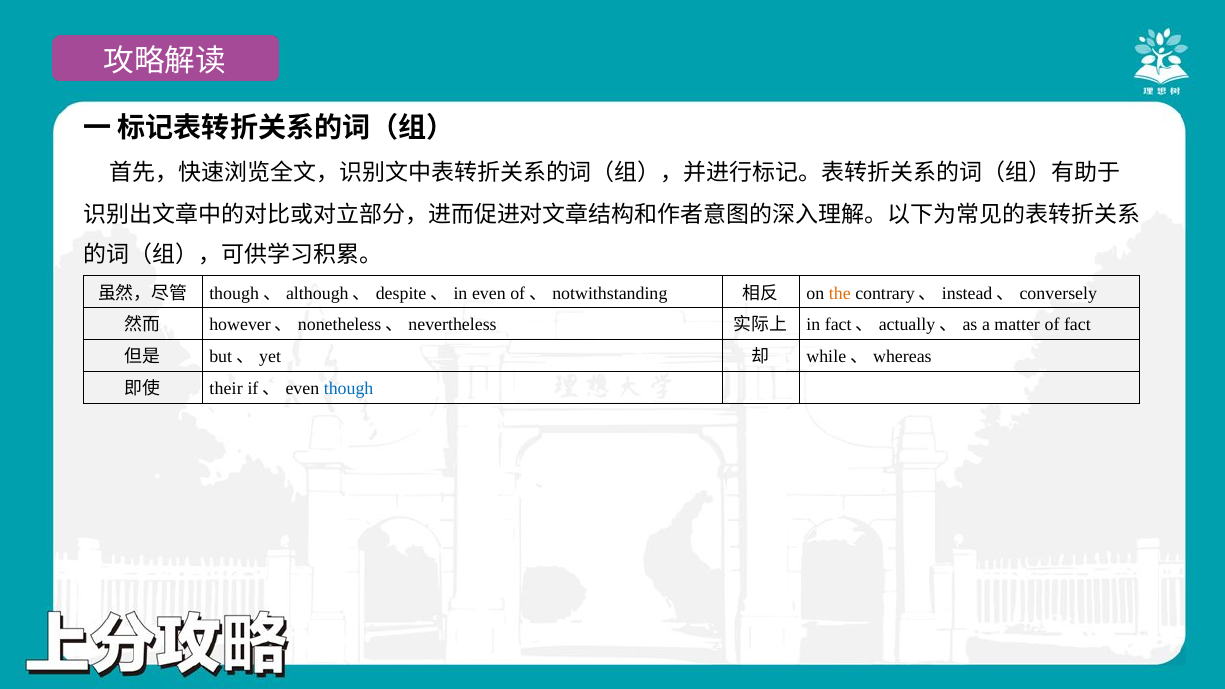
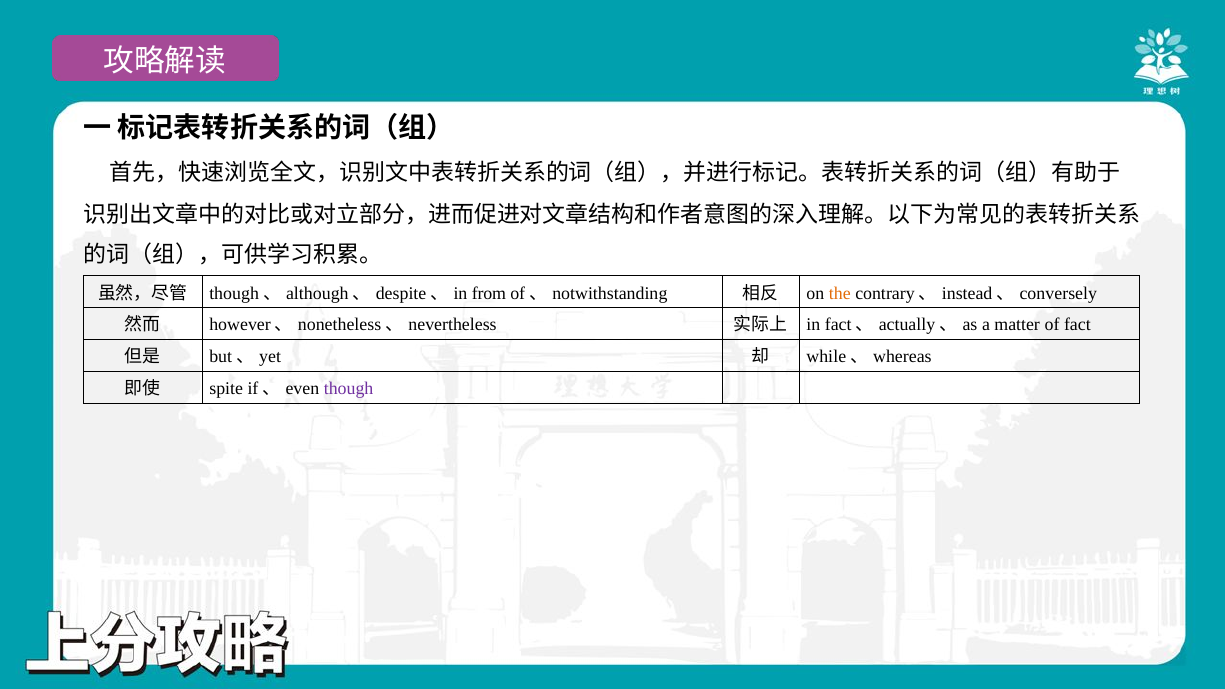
in even: even -> from (489, 293)
their: their -> spite (226, 389)
though colour: blue -> purple (349, 389)
